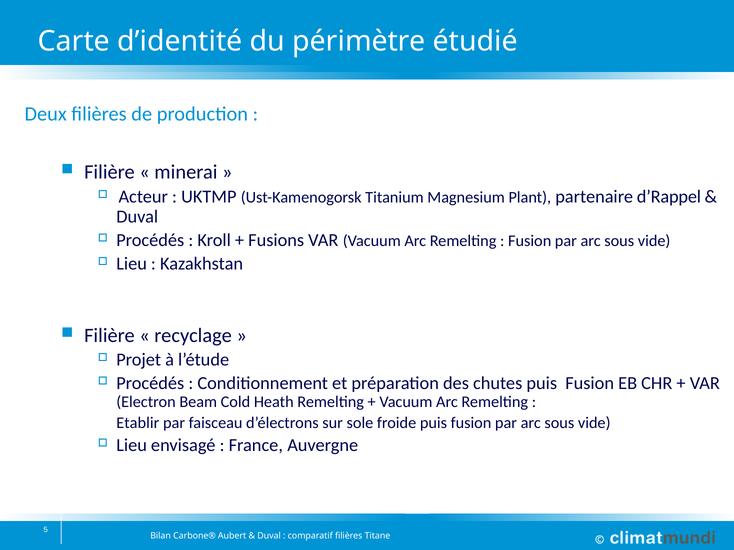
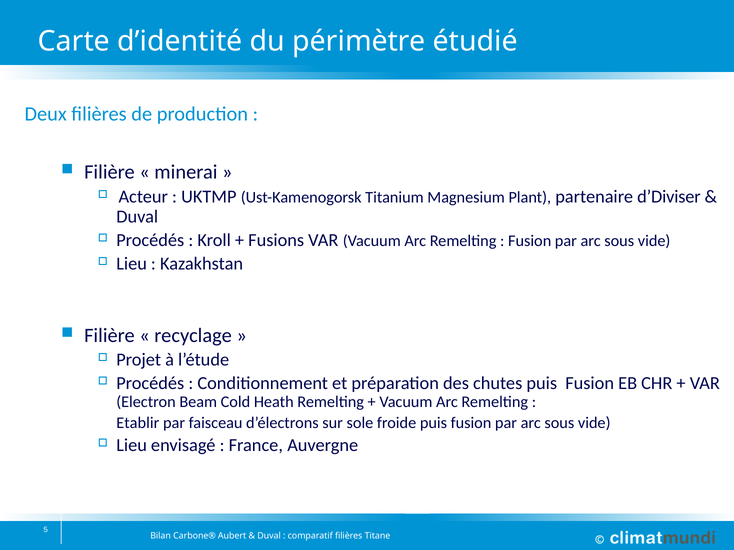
d’Rappel: d’Rappel -> d’Diviser (669, 197)
